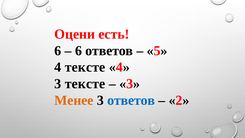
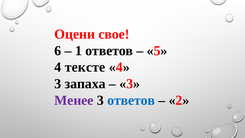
есть: есть -> свое (114, 34)
6: 6 -> 1 (78, 51)
3 тексте: тексте -> запаха (85, 84)
Менее colour: orange -> purple (74, 100)
